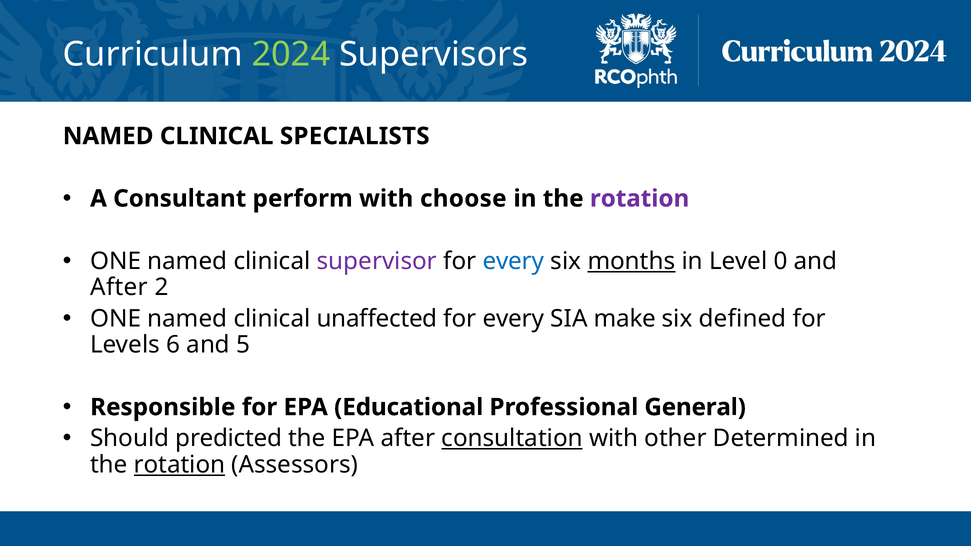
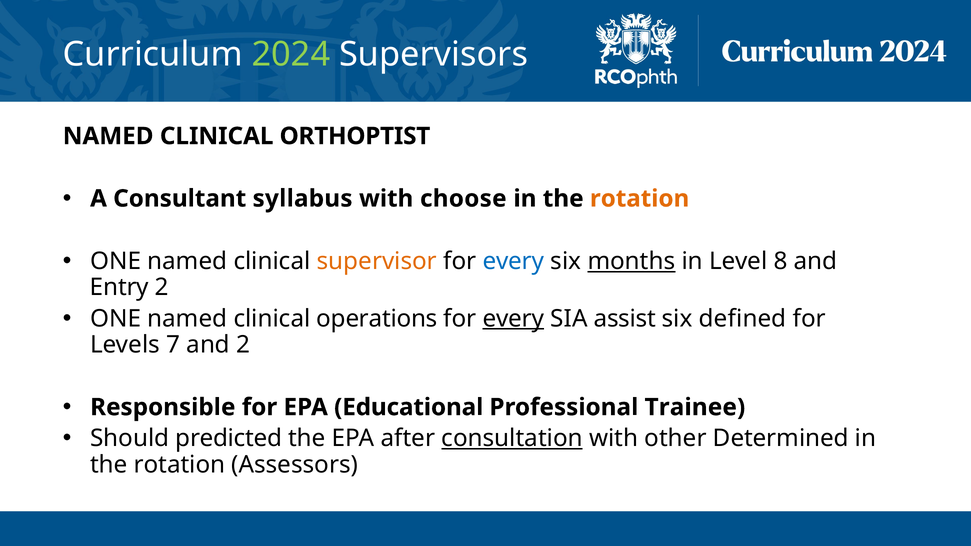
SPECIALISTS: SPECIALISTS -> ORTHOPTIST (355, 136)
perform: perform -> syllabus (303, 199)
rotation colour: purple -> orange (640, 199)
supervisor colour: purple -> orange (377, 261)
0: 0 -> 8 (781, 261)
After: After -> Entry (119, 287)
unaffected: unaffected -> operations (377, 319)
every underline: none -> present (513, 319)
make: make -> assist (625, 319)
6: 6 -> 7 (173, 345)
and 5: 5 -> 2 (243, 345)
General: General -> Trainee (695, 407)
rotation underline: present -> none (179, 465)
